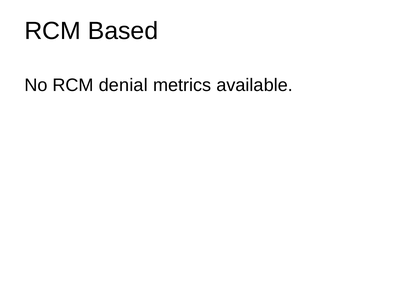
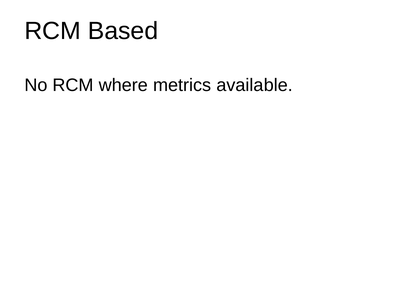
denial: denial -> where (123, 85)
